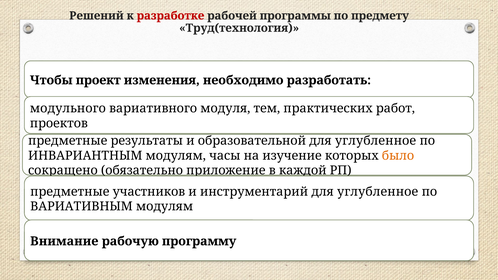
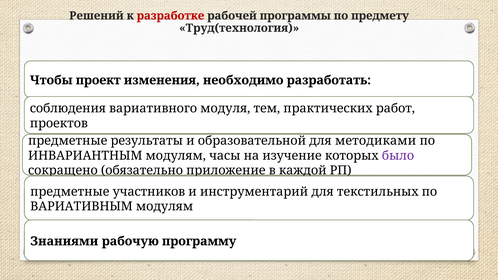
модульного: модульного -> соблюдения (68, 108)
углубленное: углубленное -> методиками (376, 141)
было colour: orange -> purple (398, 156)
инструментарий для углубленное: углубленное -> текстильных (378, 192)
Внимание: Внимание -> Знаниями (64, 241)
